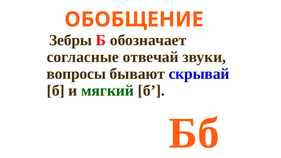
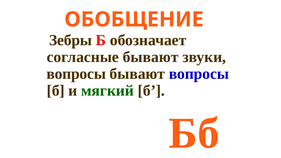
согласные отвечай: отвечай -> бывают (151, 57)
бывают скрывай: скрывай -> вопросы (199, 74)
